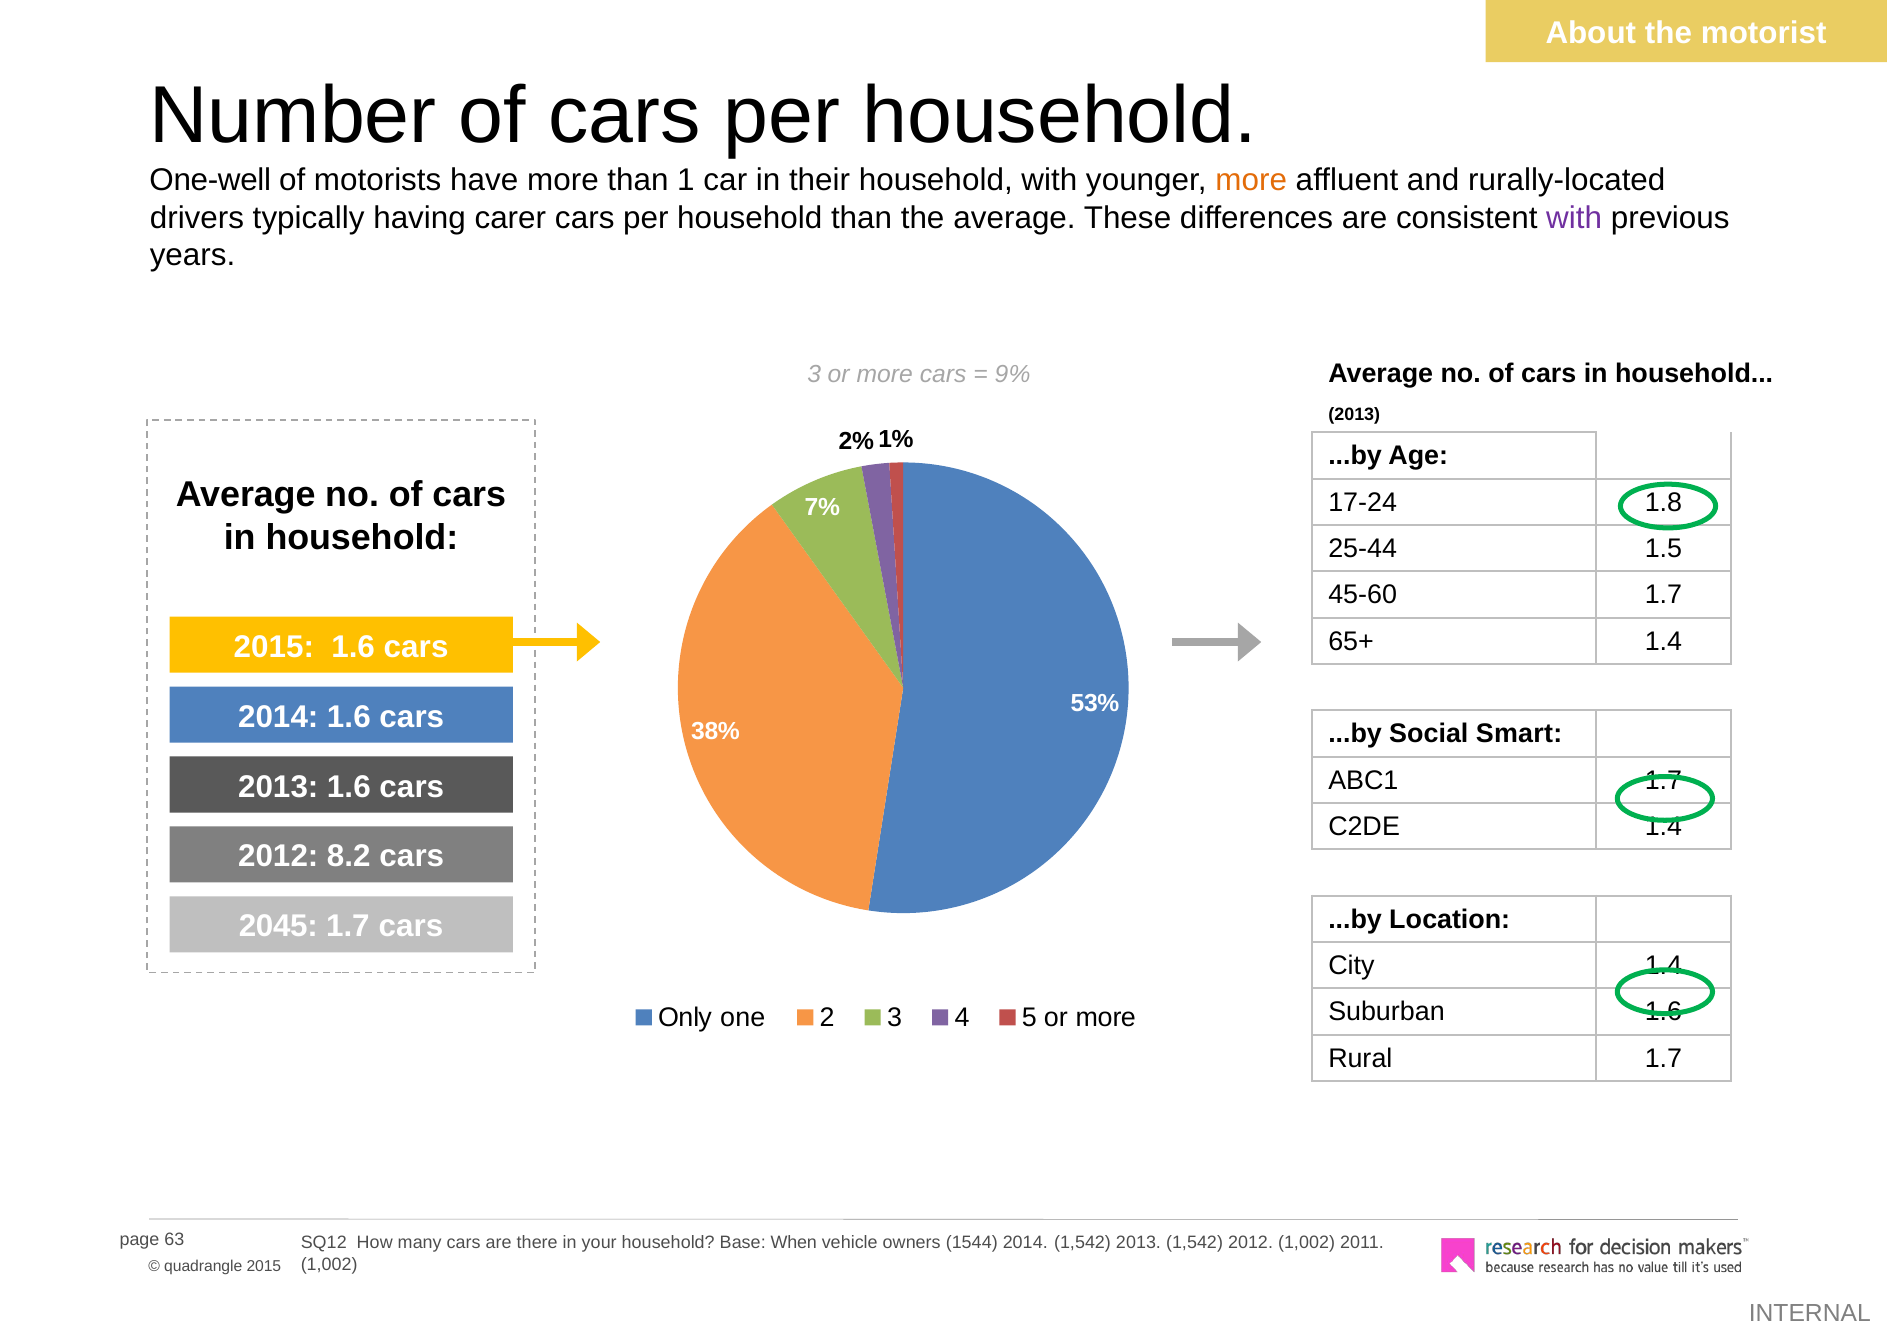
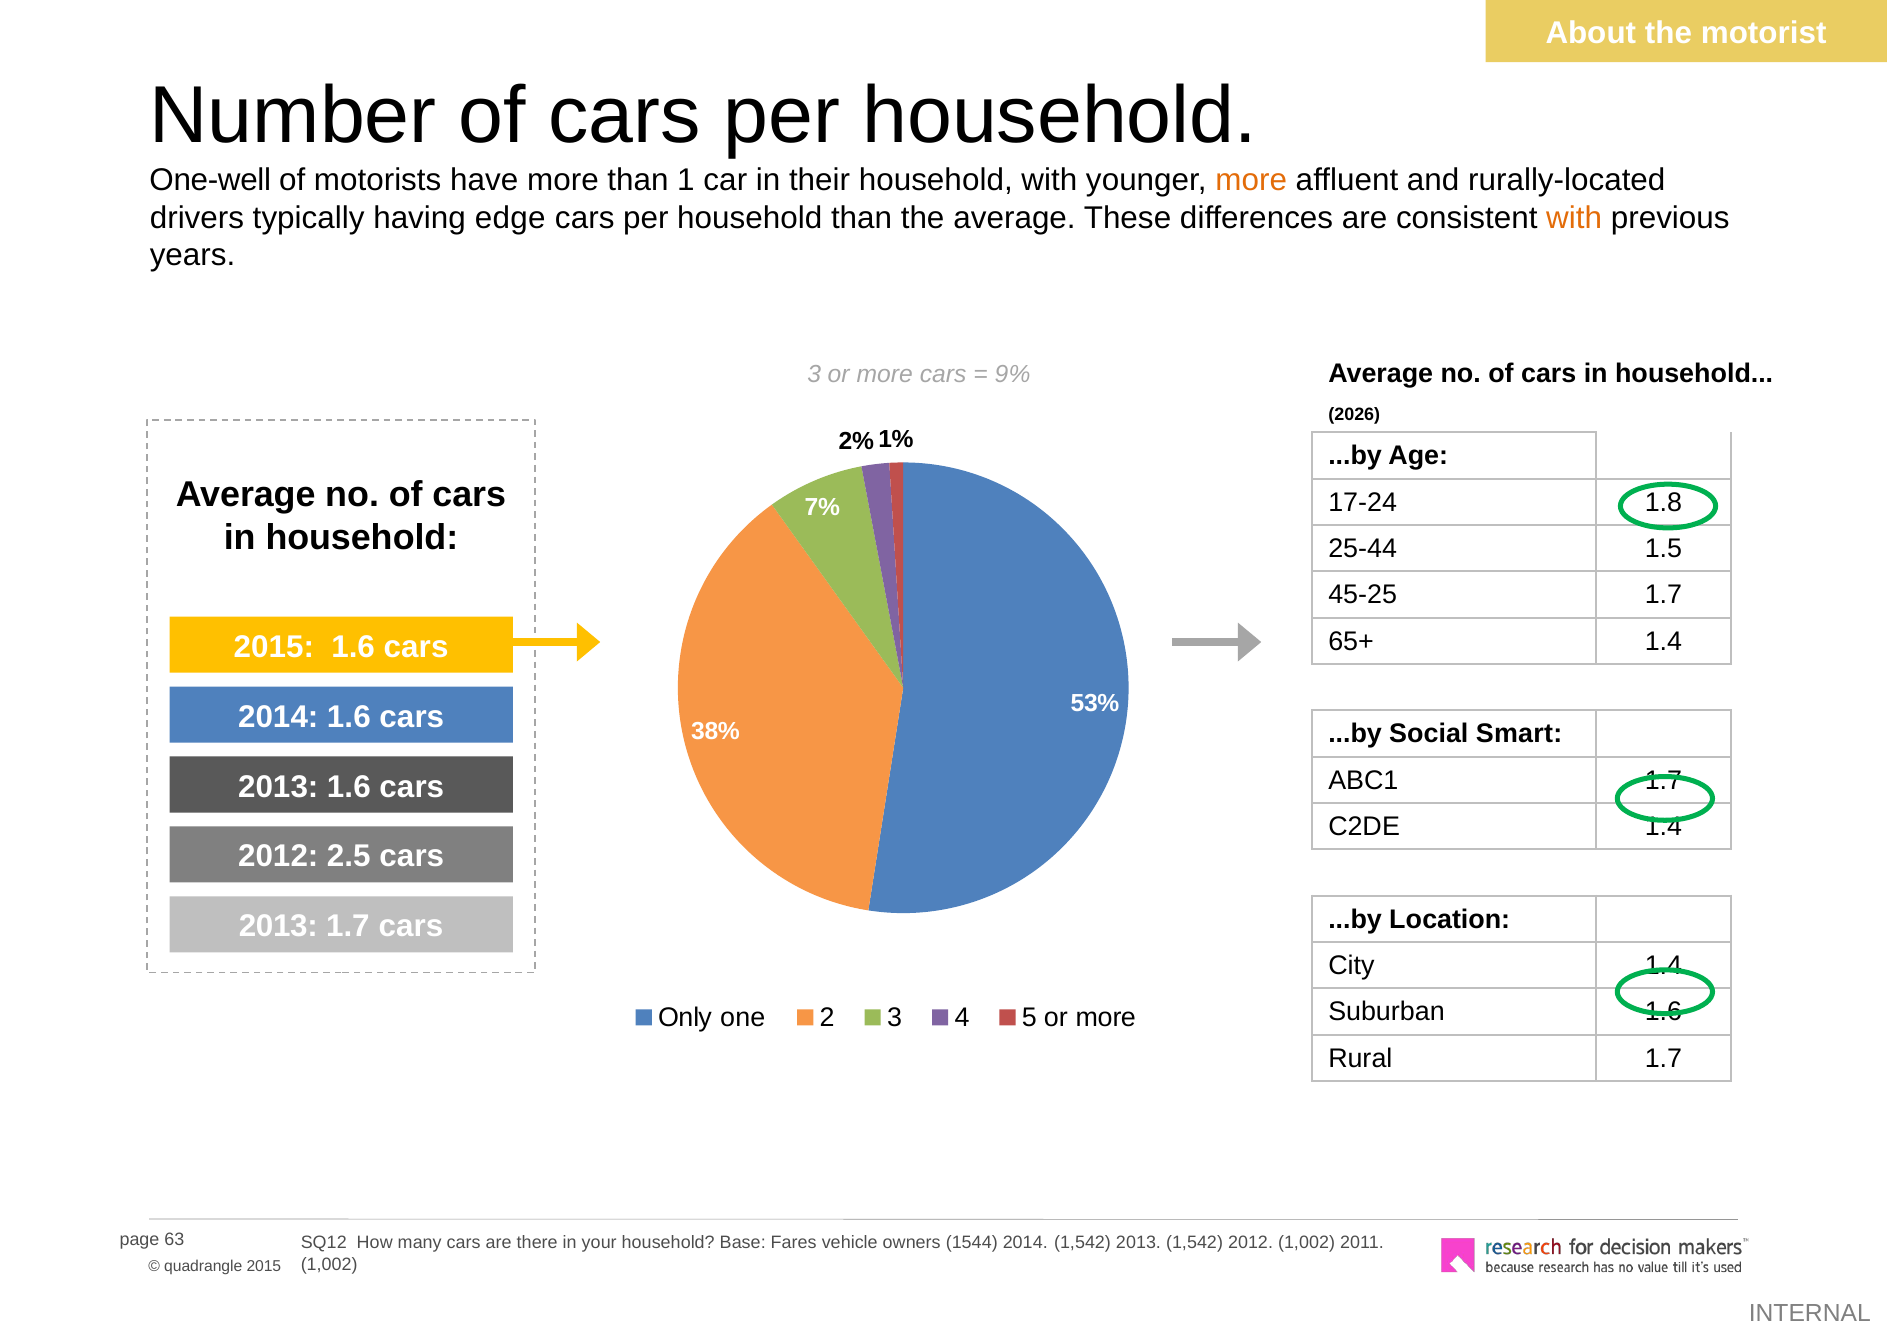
carer: carer -> edge (510, 218)
with colour: purple -> orange (1574, 218)
2013: 2013 -> 2026 (1354, 415)
45-60: 45-60 -> 45-25 (1363, 595)
8.2: 8.2 -> 2.5 (349, 857)
2045: 2045 -> 2013 (278, 927)
When: When -> Fares (794, 1243)
